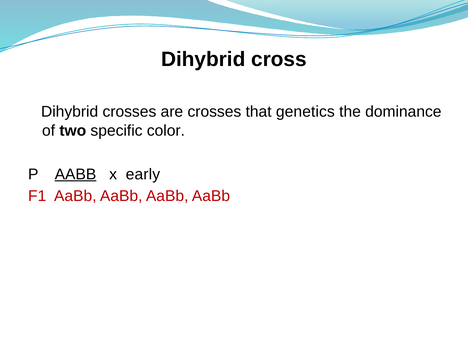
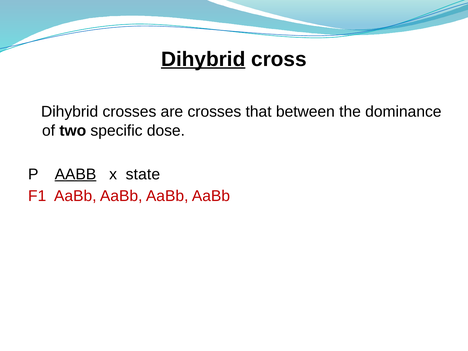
Dihybrid underline: none -> present (203, 59)
genetics: genetics -> between (305, 112)
color: color -> dose (166, 131)
early: early -> state (143, 174)
